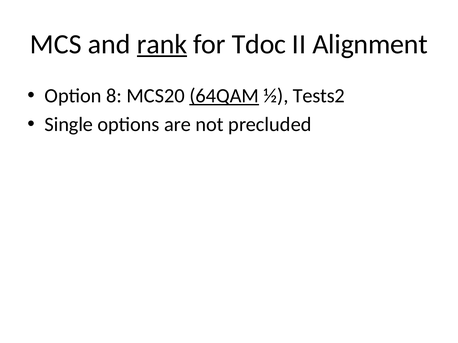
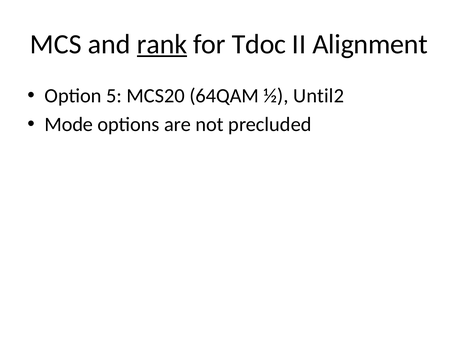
8: 8 -> 5 (114, 96)
64QAM underline: present -> none (224, 96)
Tests2: Tests2 -> Until2 (319, 96)
Single: Single -> Mode (69, 125)
